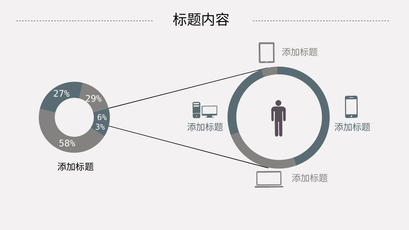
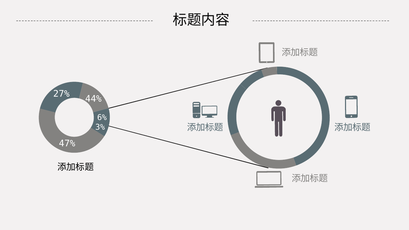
29%: 29% -> 44% (93, 99)
58%: 58% -> 47% (67, 144)
